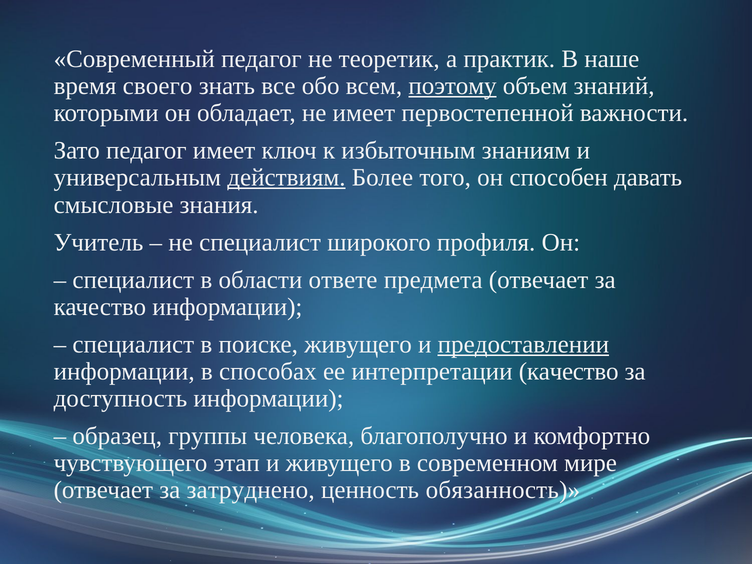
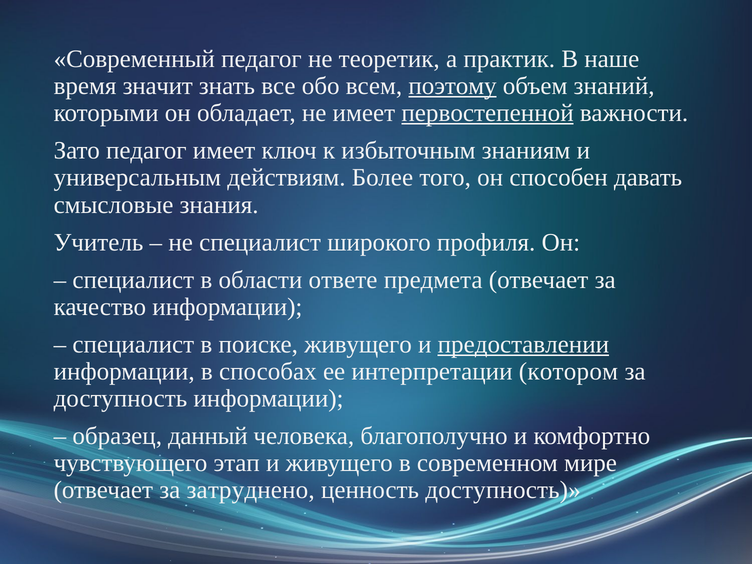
своего: своего -> значит (158, 86)
первостепенной underline: none -> present (488, 113)
действиям underline: present -> none (286, 178)
интерпретации качество: качество -> котором (568, 371)
группы: группы -> данный (208, 436)
ценность обязанность: обязанность -> доступность (503, 490)
